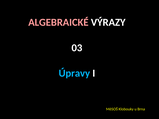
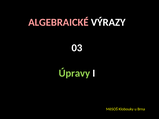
Úpravy colour: light blue -> light green (74, 73)
